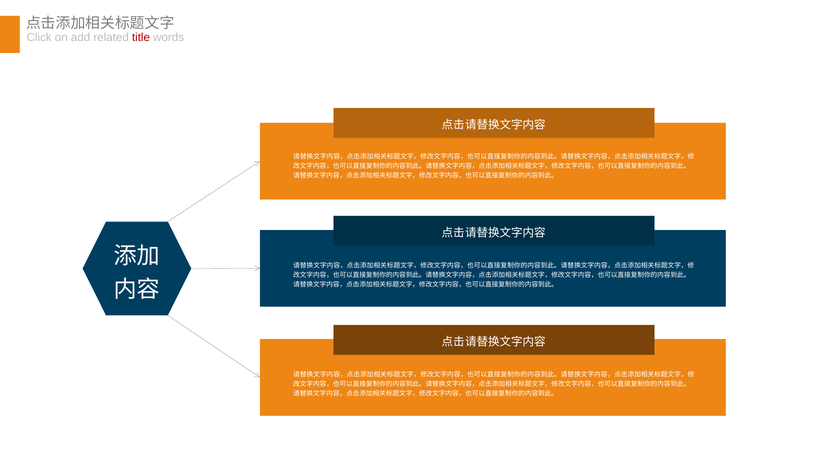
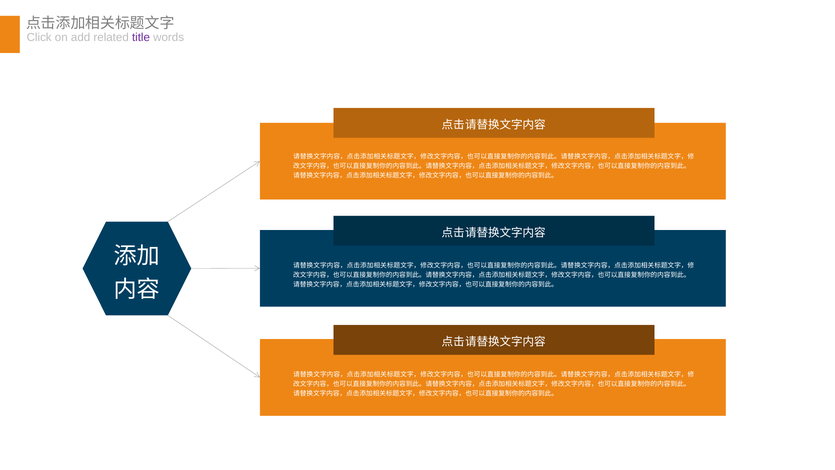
title colour: red -> purple (141, 37)
